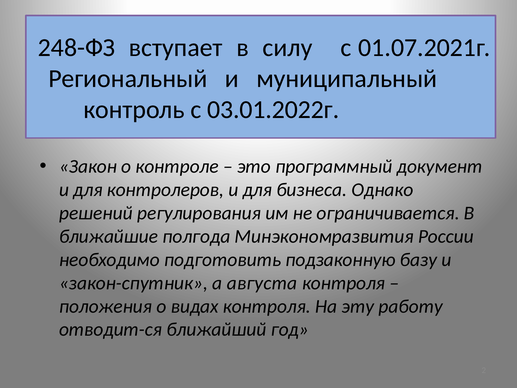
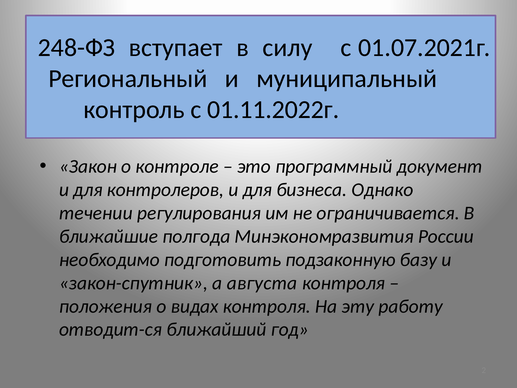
03.01.2022г: 03.01.2022г -> 01.11.2022г (273, 110)
решений: решений -> течении (96, 213)
